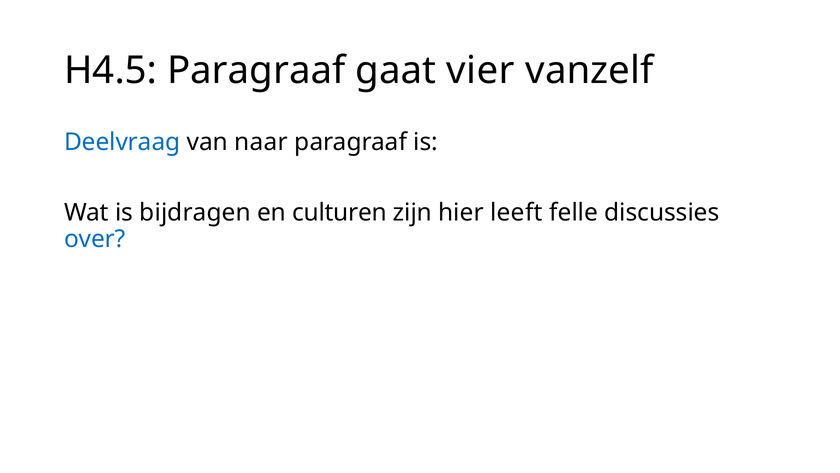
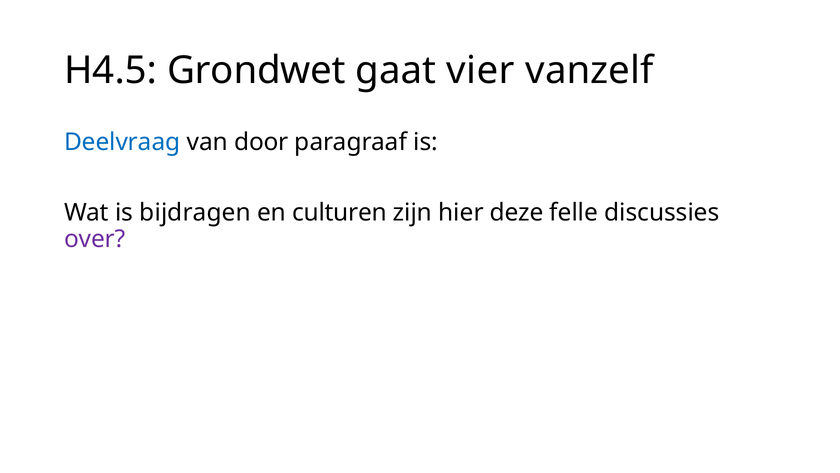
H4.5 Paragraaf: Paragraaf -> Grondwet (256, 71)
naar: naar -> door (261, 142)
leeft: leeft -> deze (517, 212)
over colour: blue -> purple (95, 239)
